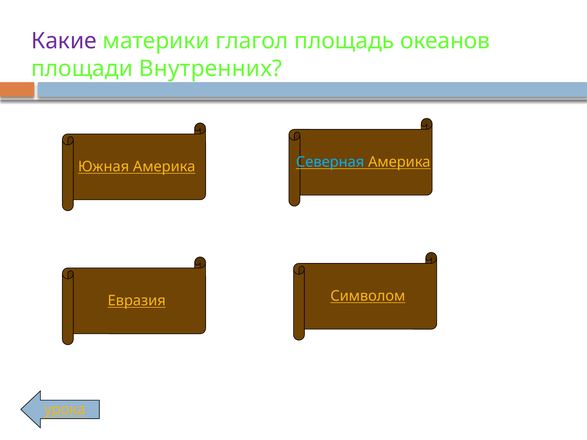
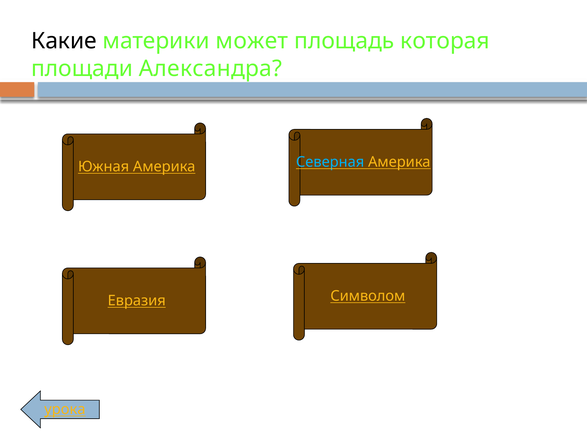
Какие colour: purple -> black (64, 41)
глагол: глагол -> может (252, 41)
океанов: океанов -> которая (445, 41)
Внутренних: Внутренних -> Александра (210, 69)
